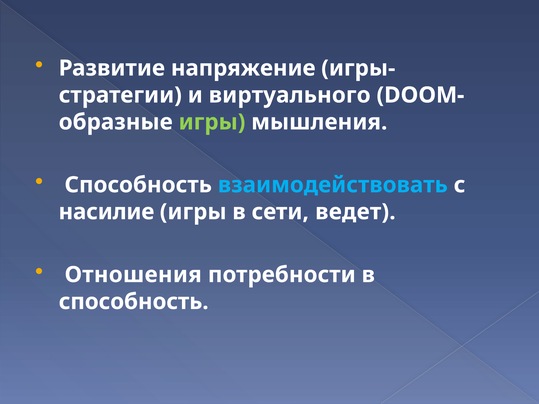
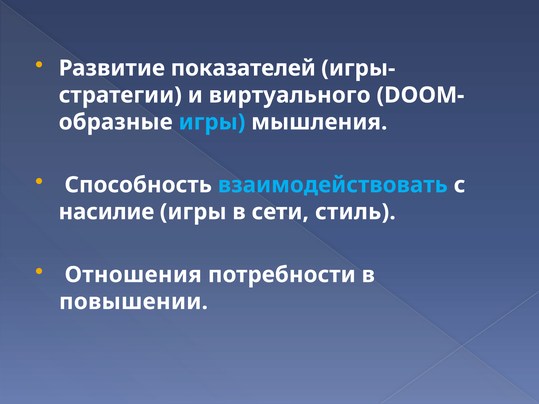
напряжение: напряжение -> показателей (243, 68)
игры colour: light green -> light blue (212, 122)
ведет: ведет -> стиль (355, 212)
способность: способность -> повышении (133, 302)
